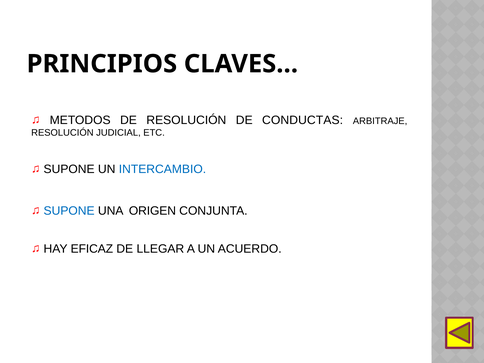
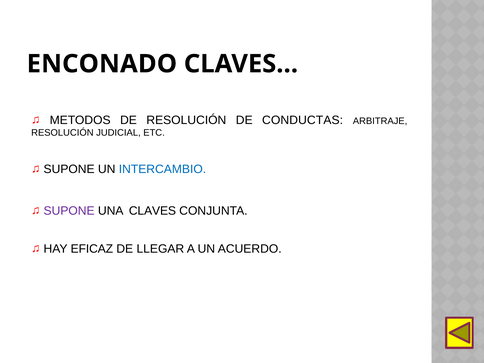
PRINCIPIOS: PRINCIPIOS -> ENCONADO (102, 64)
SUPONE colour: blue -> purple (69, 211)
ORIGEN: ORIGEN -> CLAVES (152, 211)
